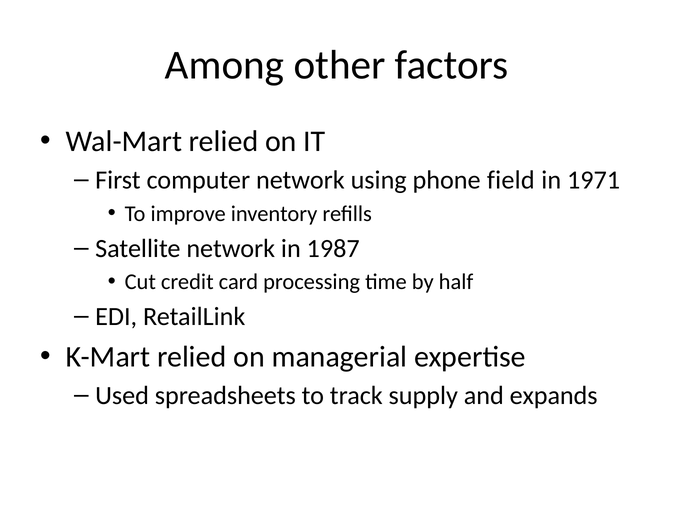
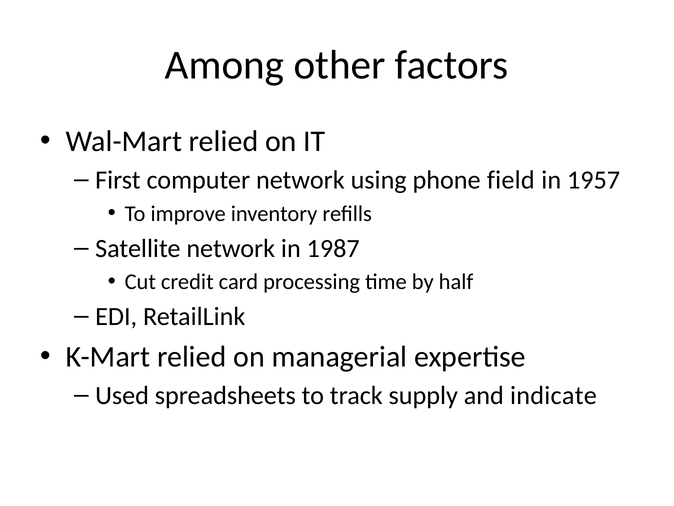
1971: 1971 -> 1957 (594, 180)
expands: expands -> indicate (553, 395)
